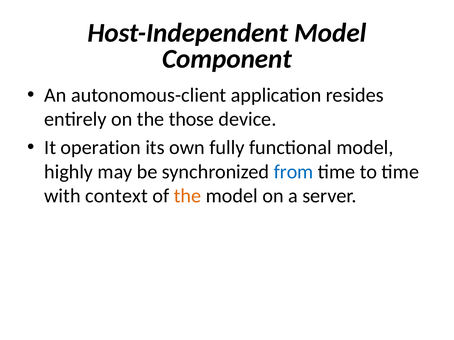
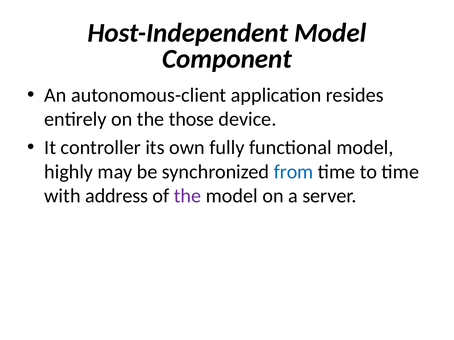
operation: operation -> controller (101, 148)
context: context -> address (117, 196)
the colour: orange -> purple (187, 196)
